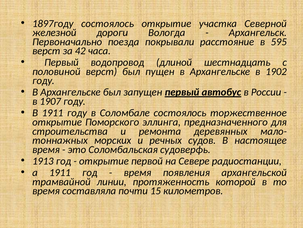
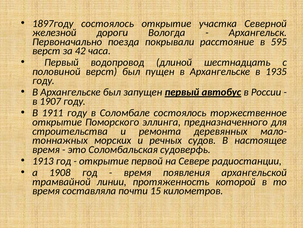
1902: 1902 -> 1935 (276, 71)
а 1911: 1911 -> 1908 (60, 172)
